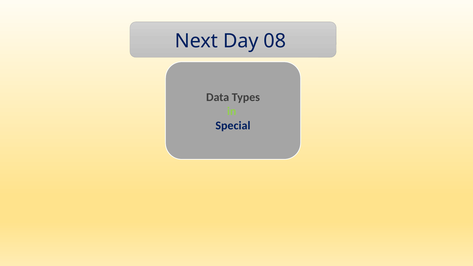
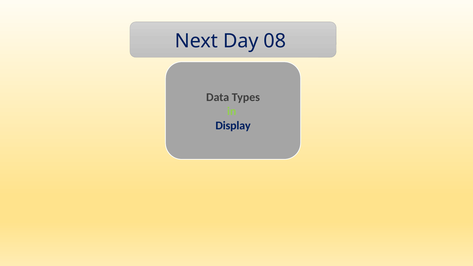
Special: Special -> Display (233, 126)
